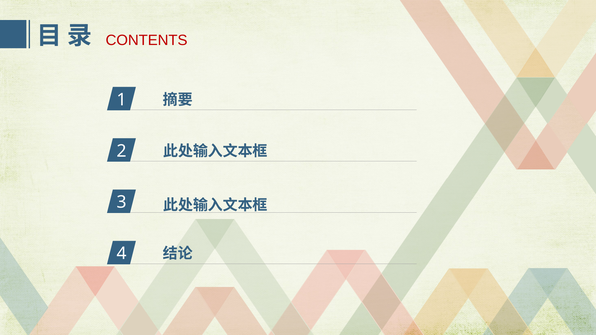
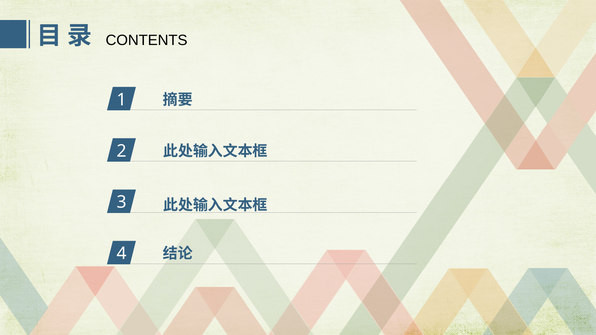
CONTENTS colour: red -> black (147, 40)
